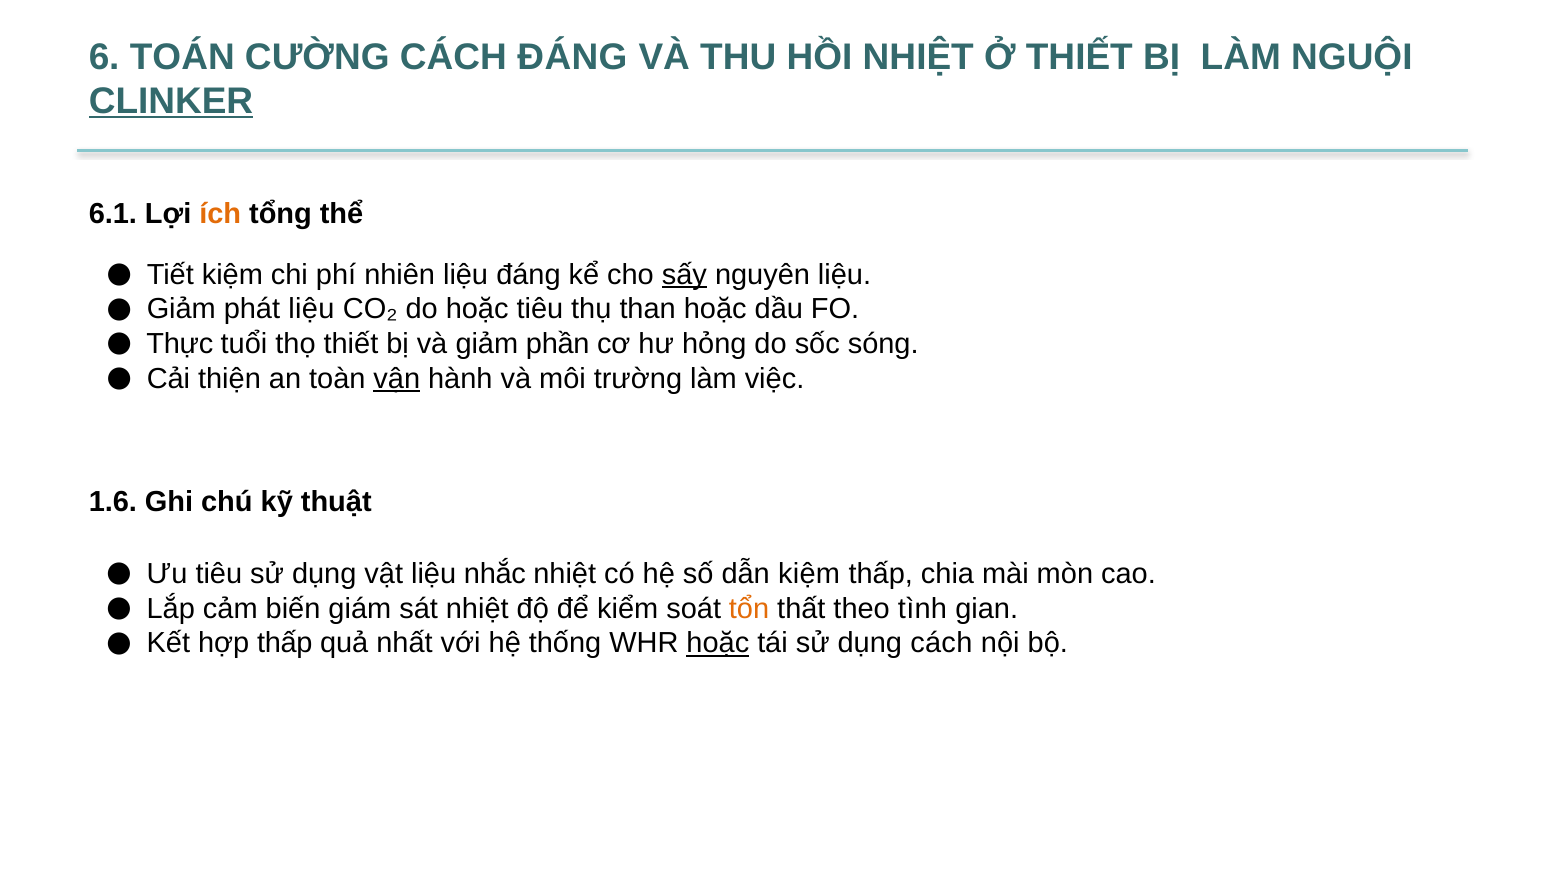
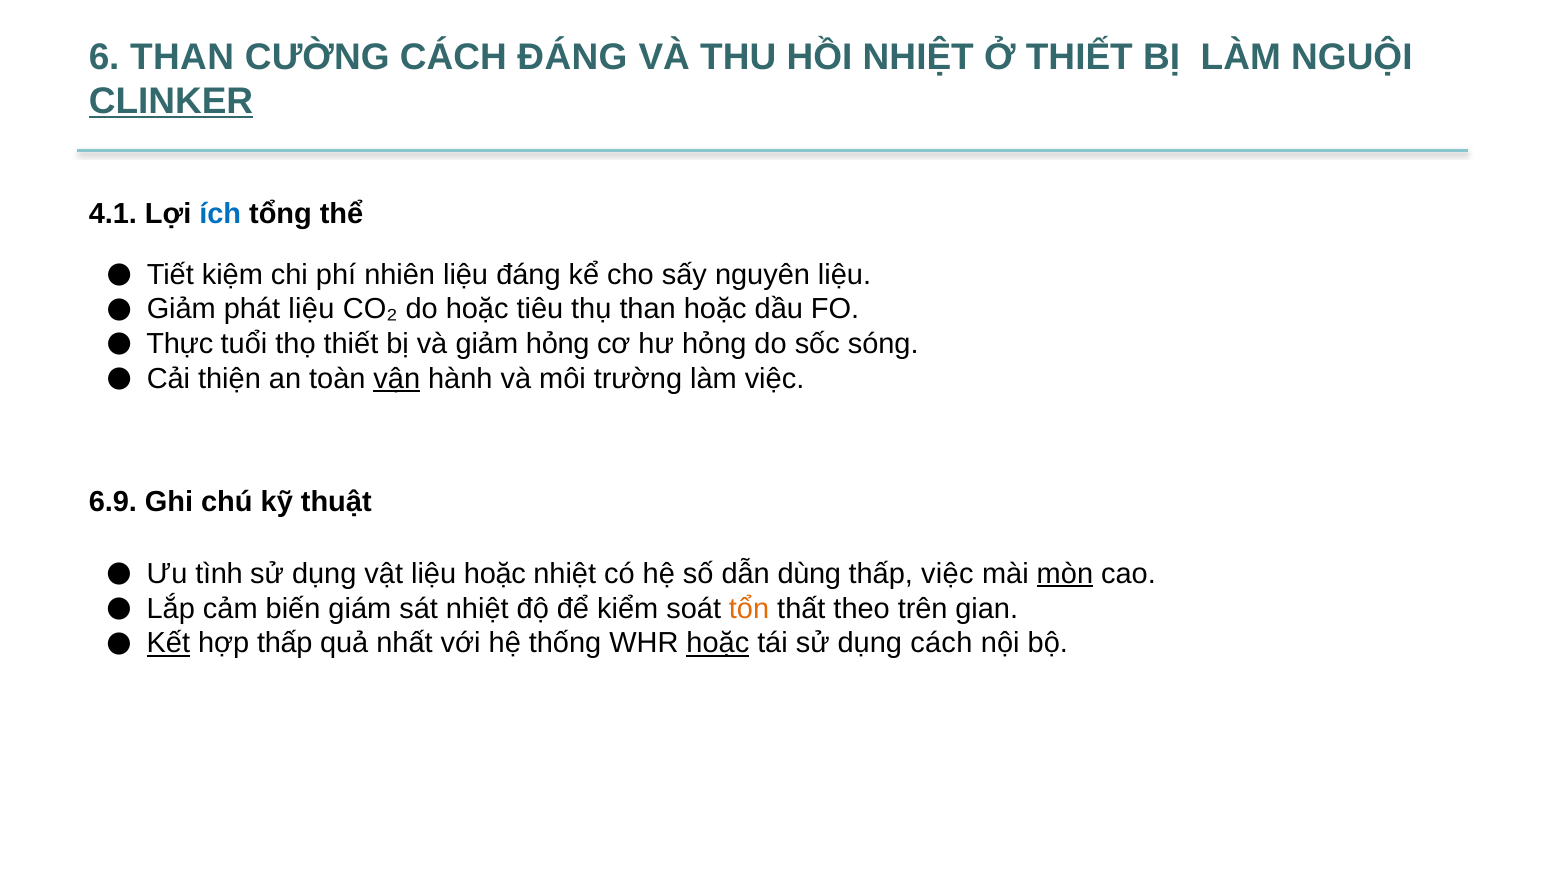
6 TOÁN: TOÁN -> THAN (182, 57)
6.1: 6.1 -> 4.1 (113, 214)
ích colour: orange -> blue (220, 214)
sấy underline: present -> none (684, 275)
giảm phần: phần -> hỏng (558, 344)
1.6: 1.6 -> 6.9 (113, 502)
Ưu tiêu: tiêu -> tình (219, 574)
liệu nhắc: nhắc -> hoặc (495, 574)
dẫn kiệm: kiệm -> dùng (809, 574)
thấp chia: chia -> việc (947, 574)
mòn underline: none -> present (1065, 574)
tình: tình -> trên (923, 608)
Kết underline: none -> present (168, 643)
